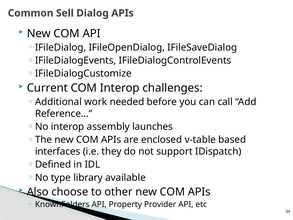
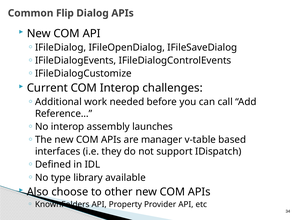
Sell: Sell -> Flip (65, 13)
enclosed: enclosed -> manager (162, 140)
